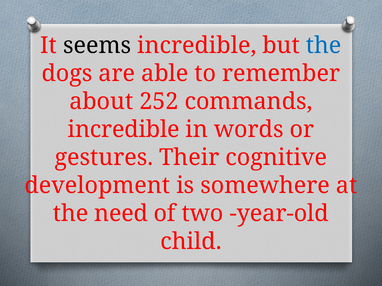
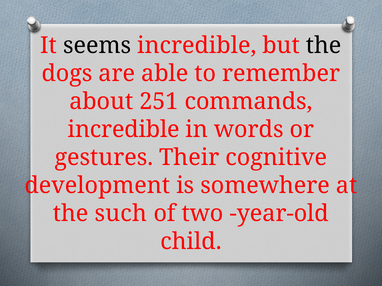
the colour: blue -> black (324, 46)
252: 252 -> 251 (159, 102)
need: need -> such (121, 214)
